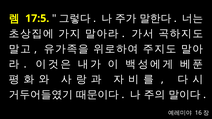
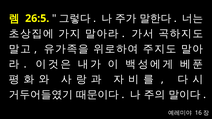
17:5: 17:5 -> 26:5 (37, 18)
